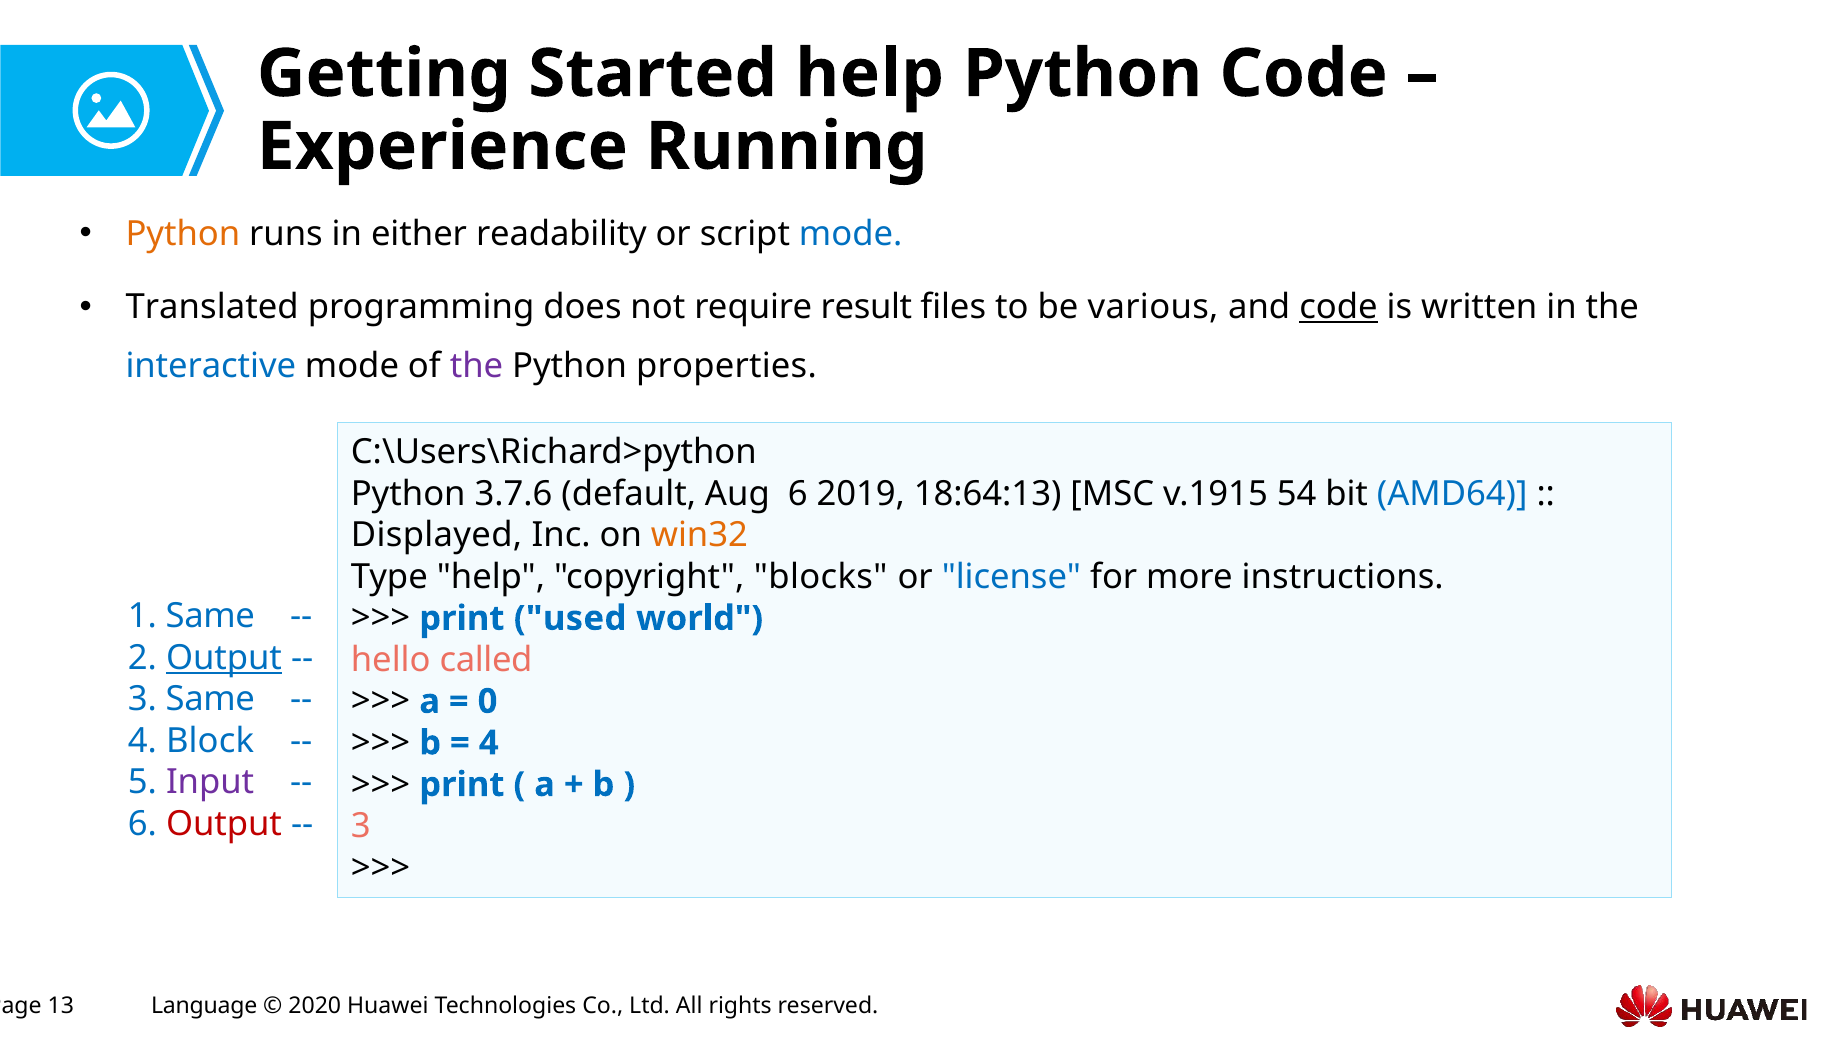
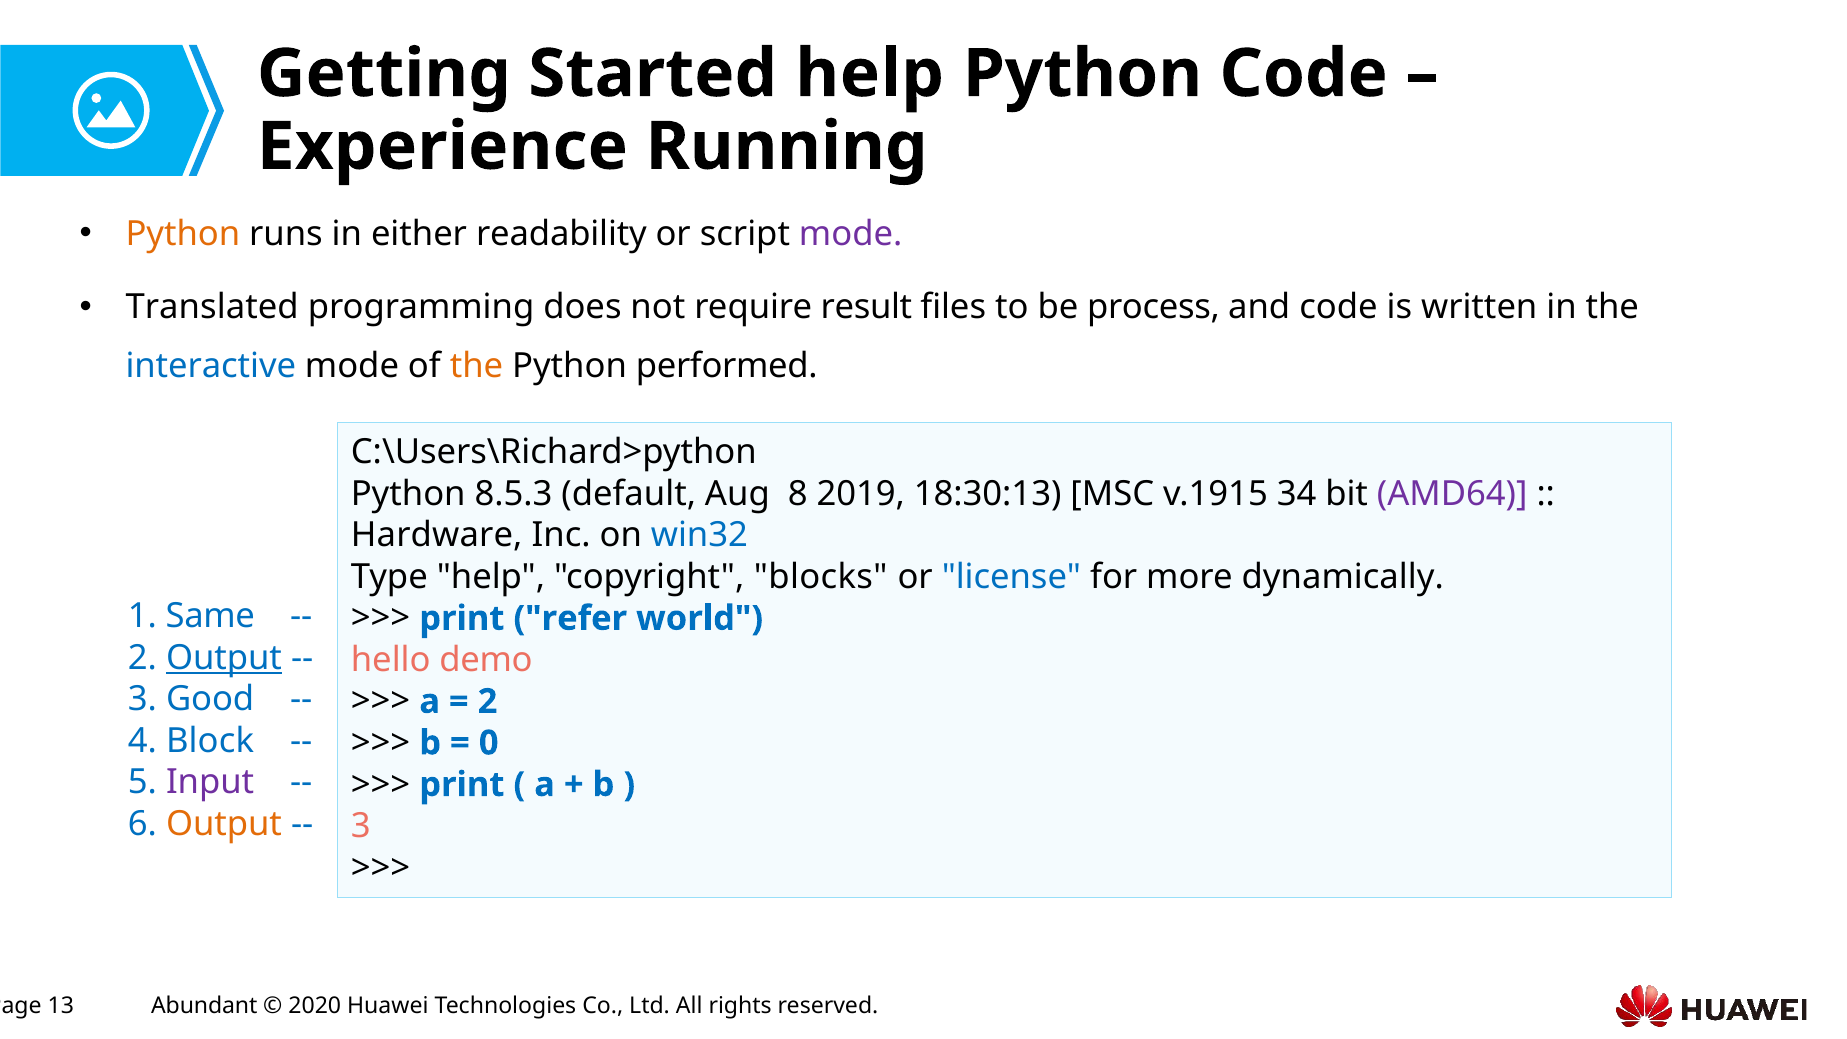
mode colour: blue -> purple (851, 234)
various: various -> process (1153, 308)
code underline: present -> none (1339, 308)
the colour: purple -> orange (477, 366)
properties: properties -> performed (727, 366)
3.7.6: 3.7.6 -> 8.5.3 (514, 494)
Aug 6: 6 -> 8 (798, 494)
18:64:13: 18:64:13 -> 18:30:13 (988, 494)
54: 54 -> 34 (1297, 494)
AMD64 colour: blue -> purple (1452, 494)
Displayed: Displayed -> Hardware (437, 535)
win32 colour: orange -> blue (699, 535)
instructions: instructions -> dynamically (1343, 577)
used: used -> refer (570, 618)
called: called -> demo (486, 660)
3 Same: Same -> Good (210, 699)
0: 0 -> 2 (488, 701)
4: 4 -> 0 (489, 743)
Output colour: red -> orange (224, 824)
Language: Language -> Abundant (204, 1006)
